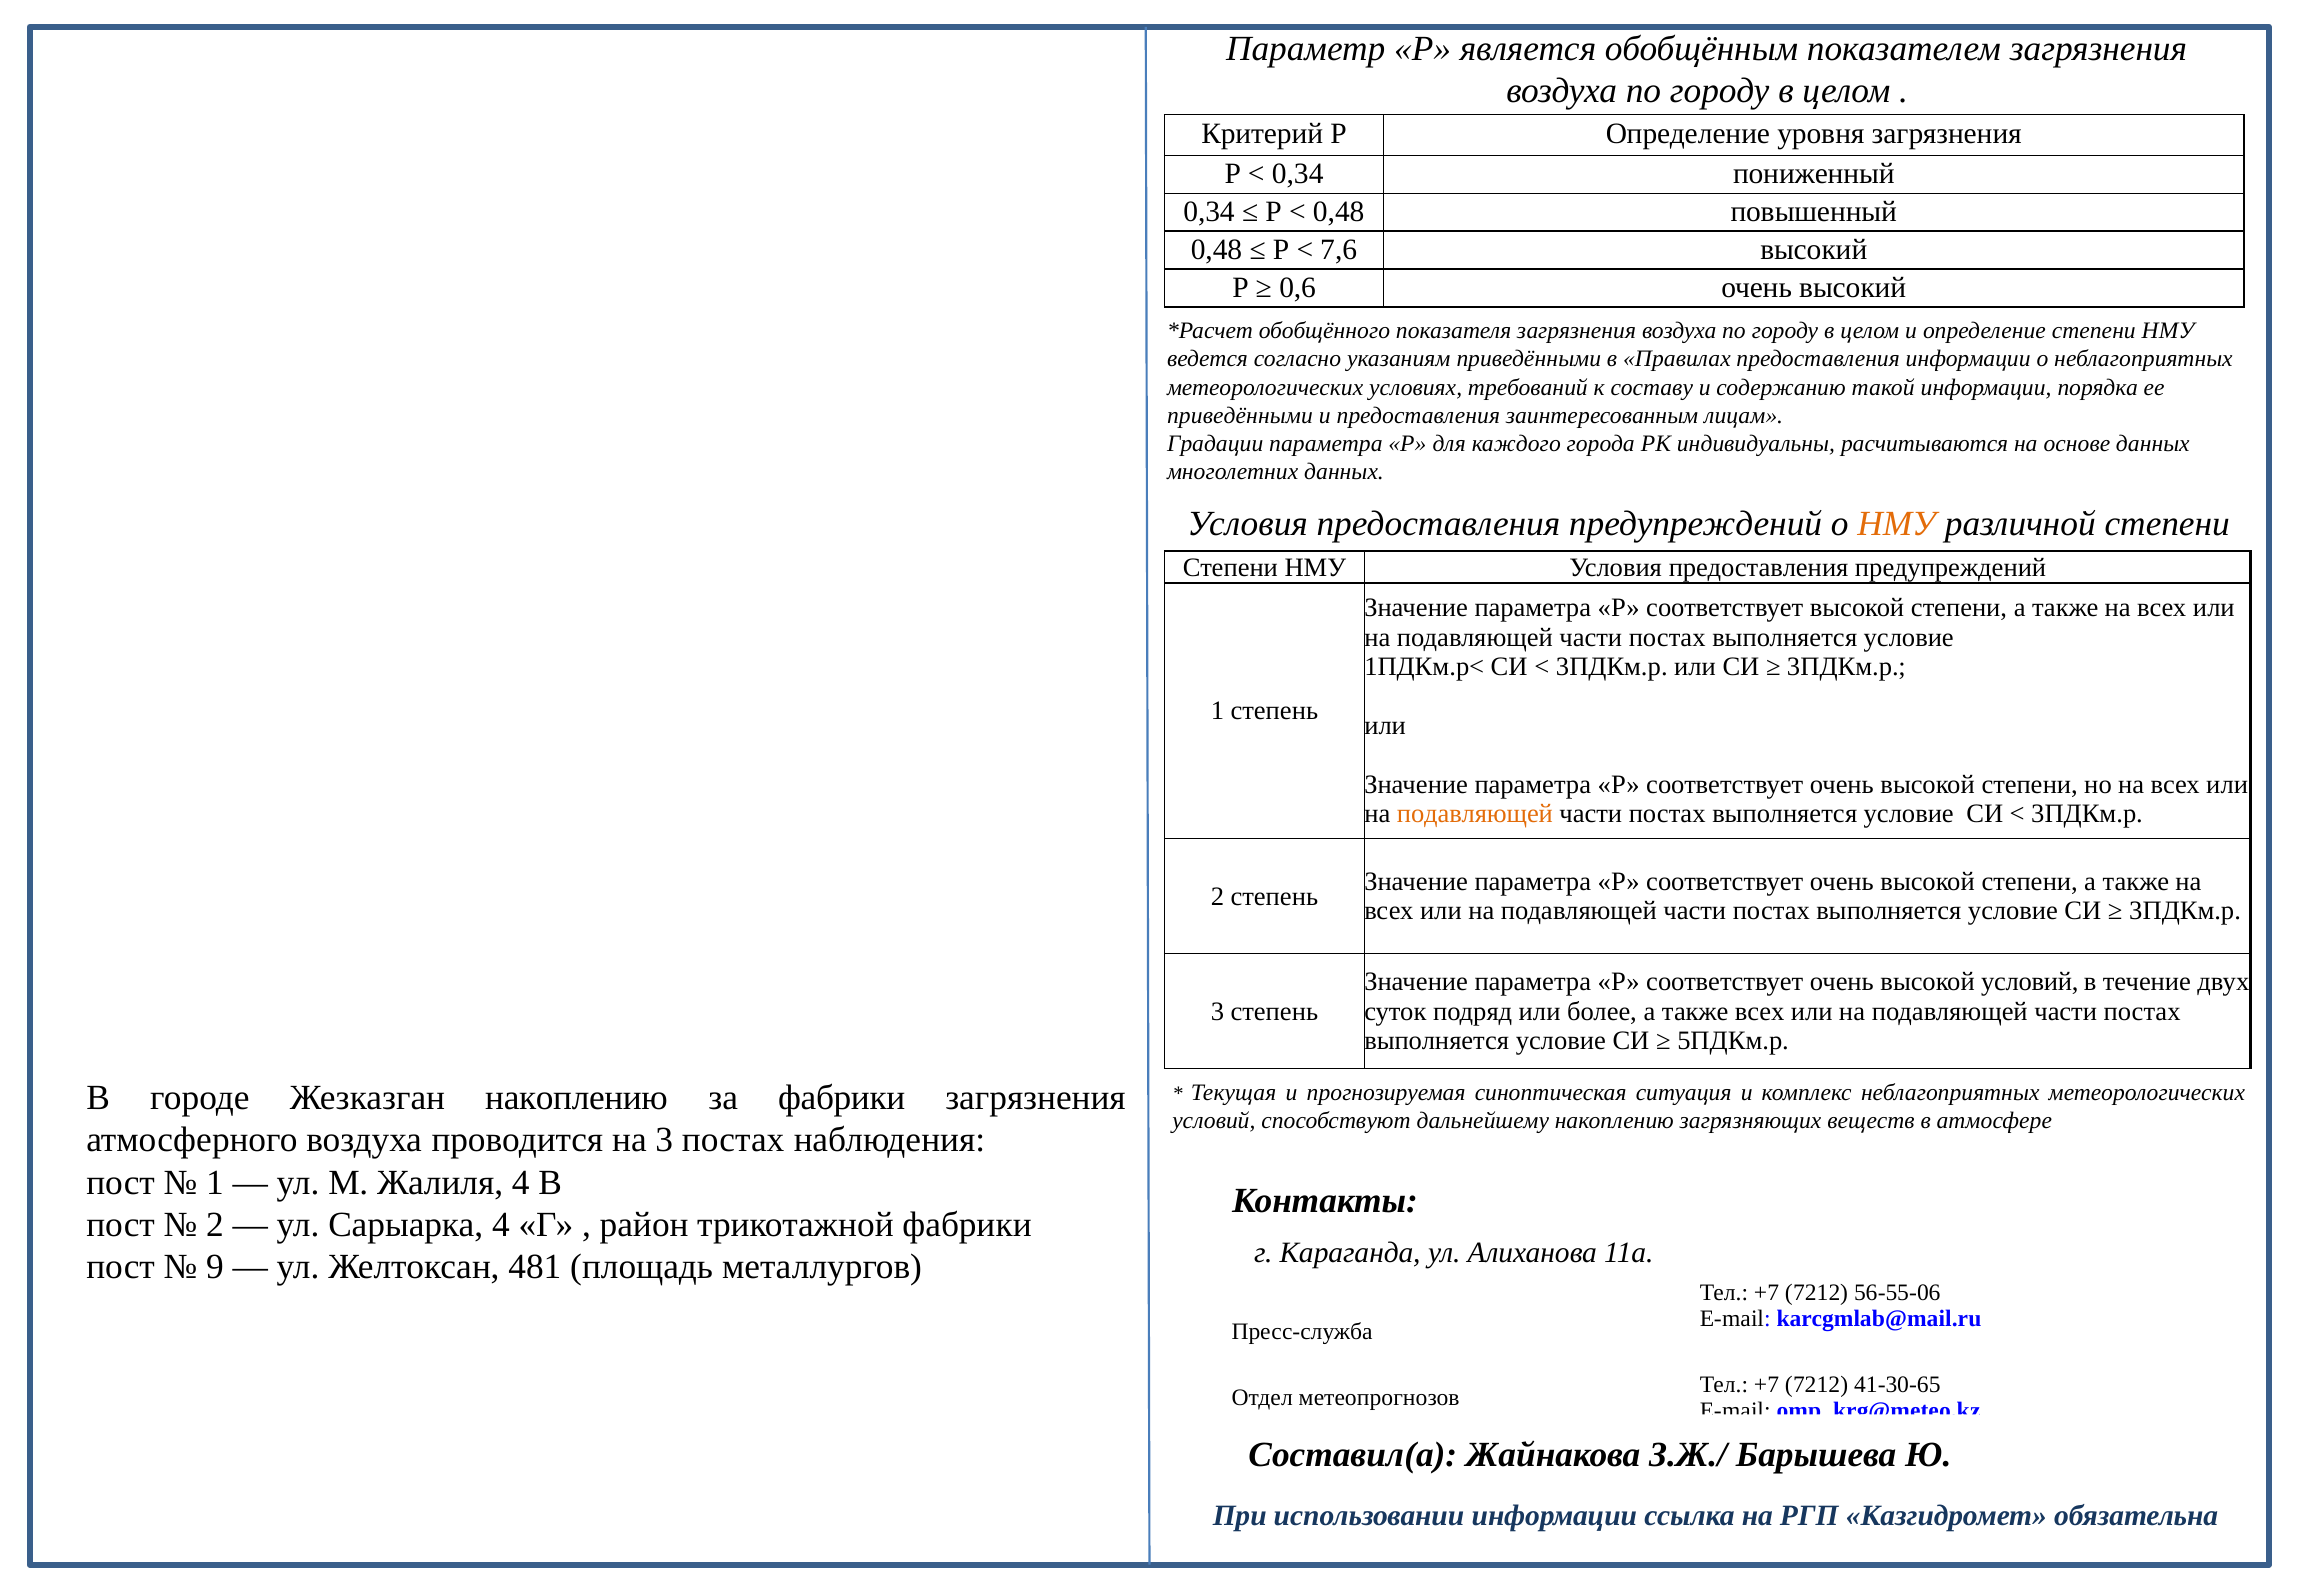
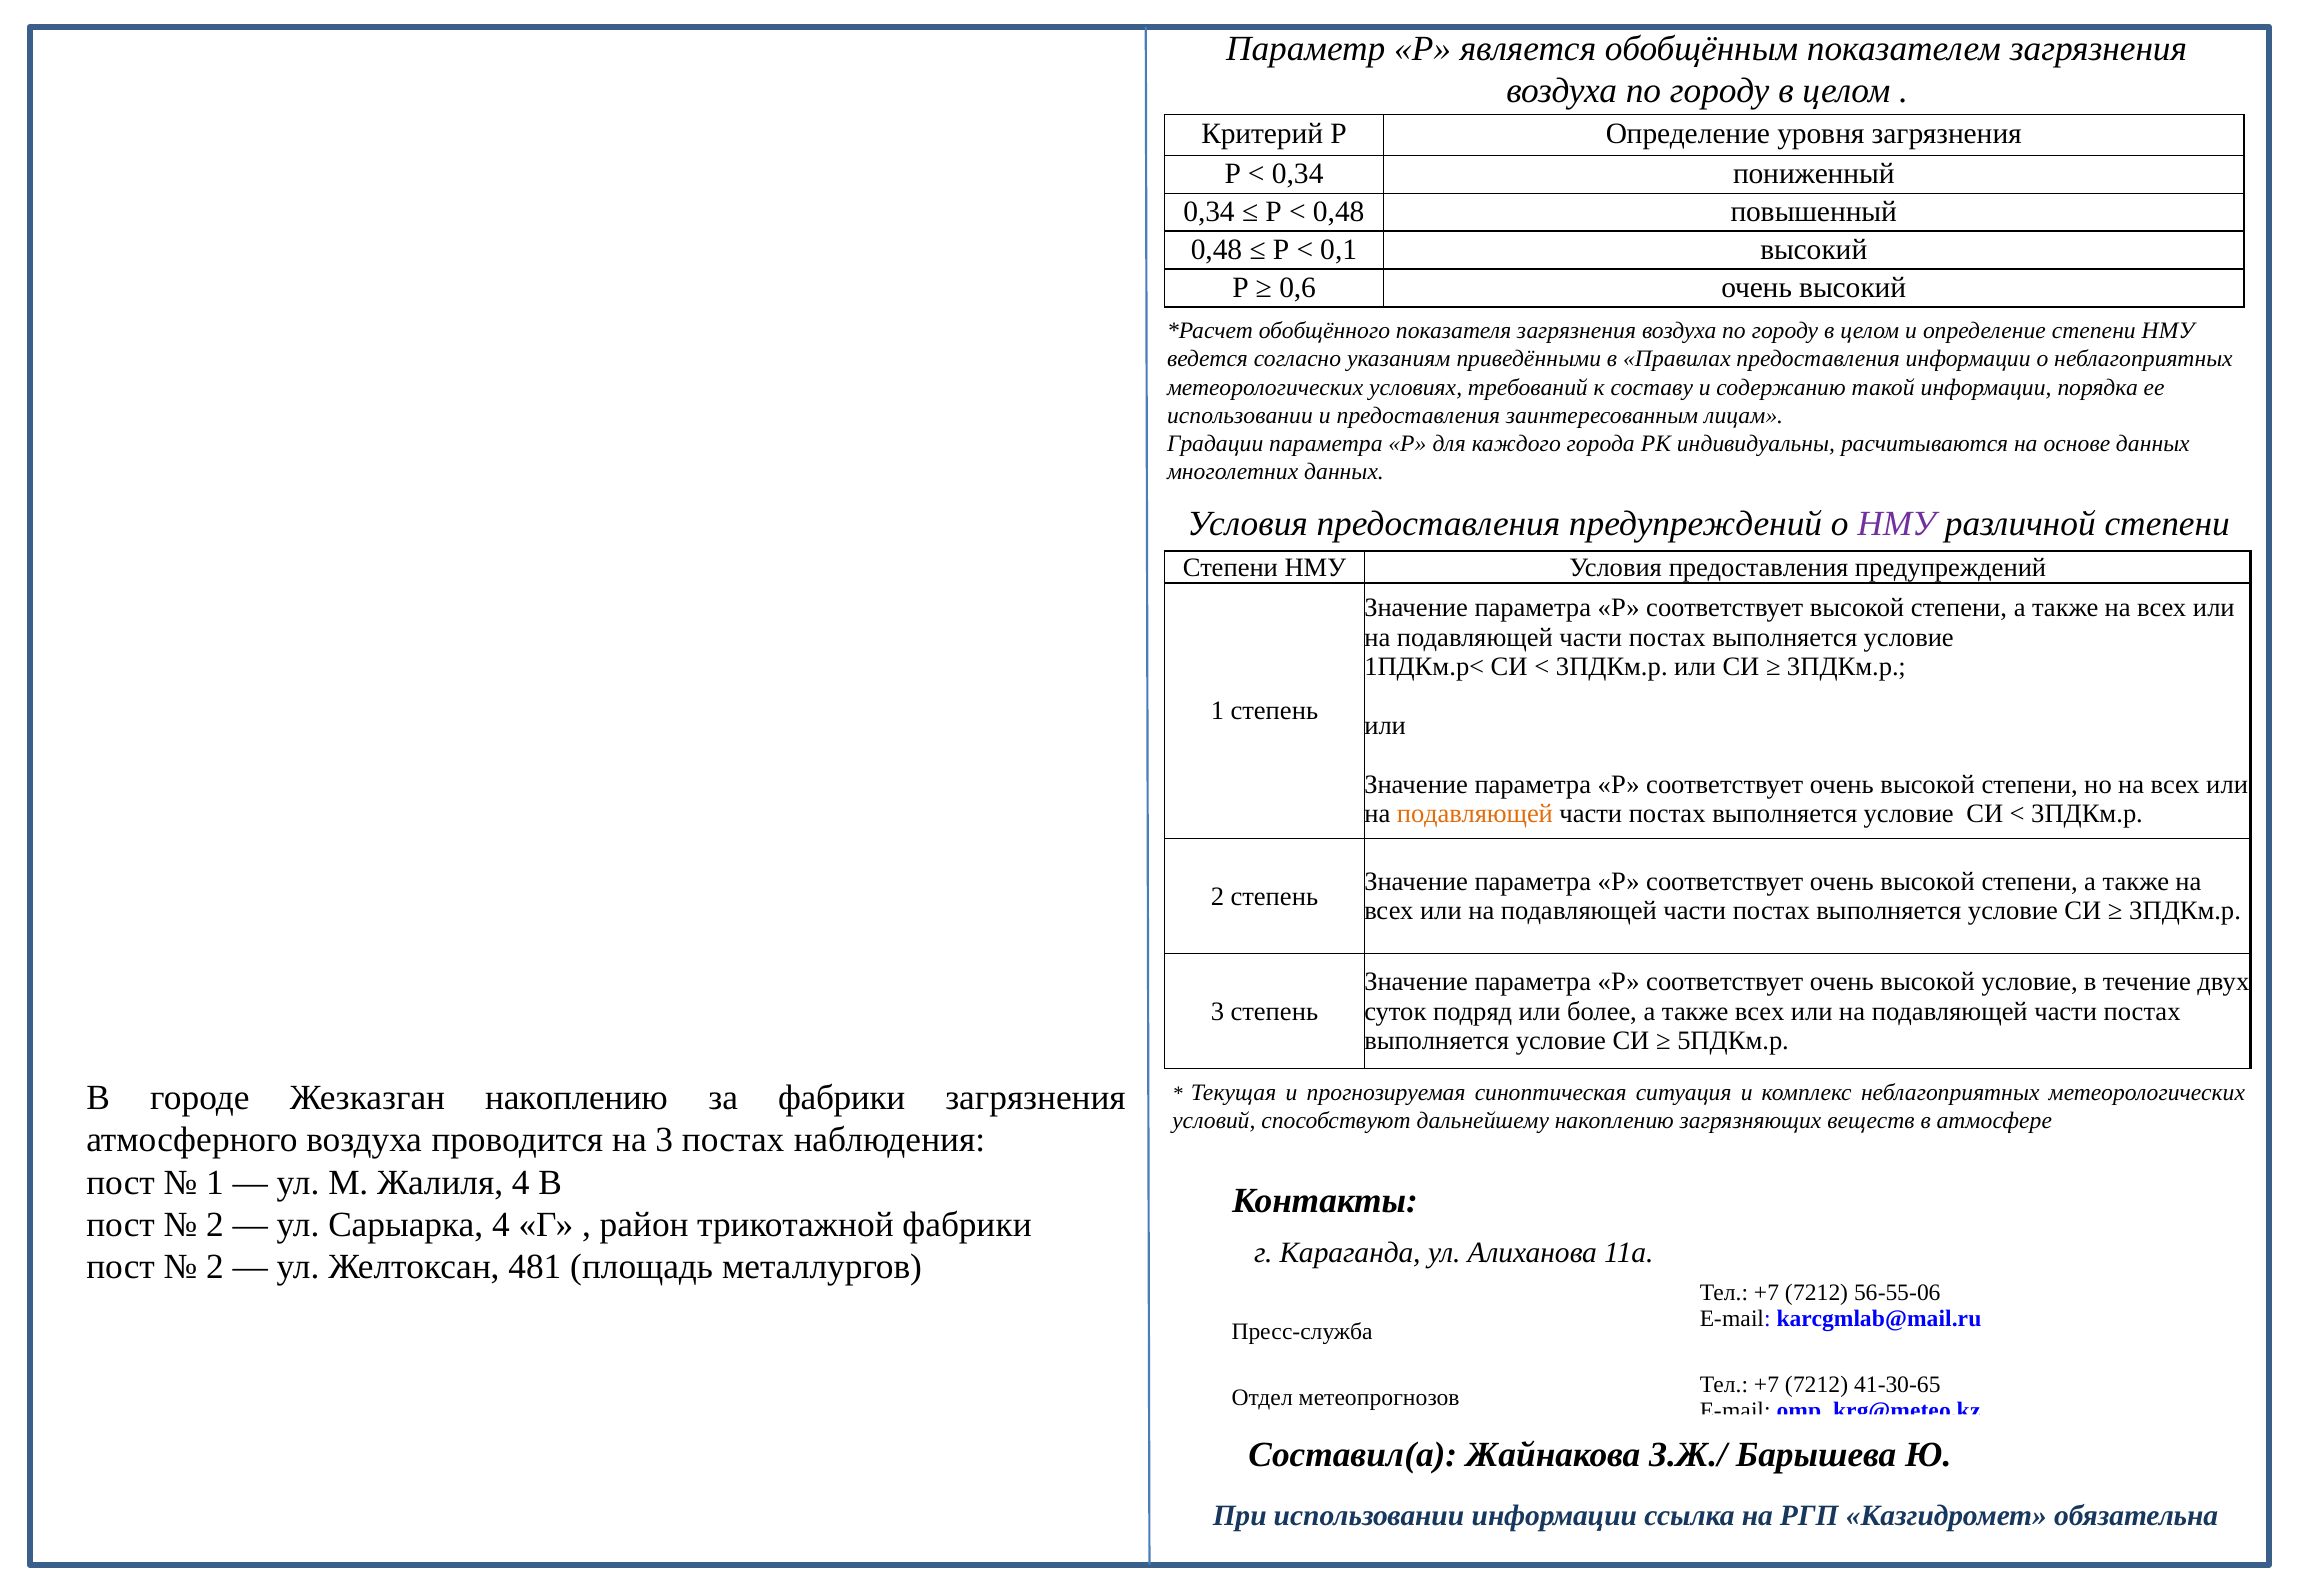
7,6: 7,6 -> 0,1 (1339, 250)
приведёнными: приведёнными -> использовании (1240, 415)
НМУ colour: orange -> purple (1897, 523)
высокой условий: условий -> условие (2030, 982)
9: 9 -> 2 (215, 1267)
